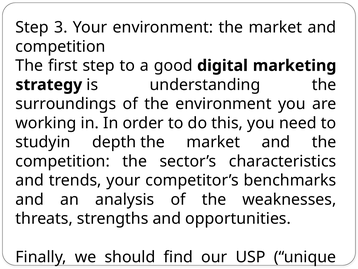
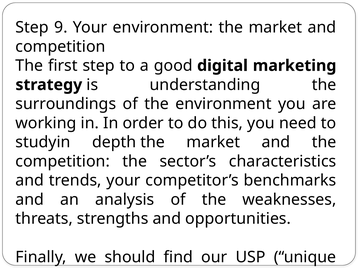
3: 3 -> 9 (61, 27)
